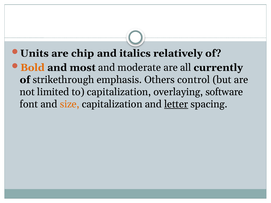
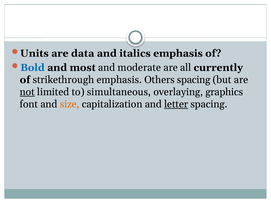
chip: chip -> data (83, 53)
italics relatively: relatively -> emphasis (178, 53)
Bold colour: orange -> blue (32, 68)
Others control: control -> spacing (194, 80)
not underline: none -> present (27, 92)
to capitalization: capitalization -> simultaneous (119, 92)
software: software -> graphics (224, 92)
